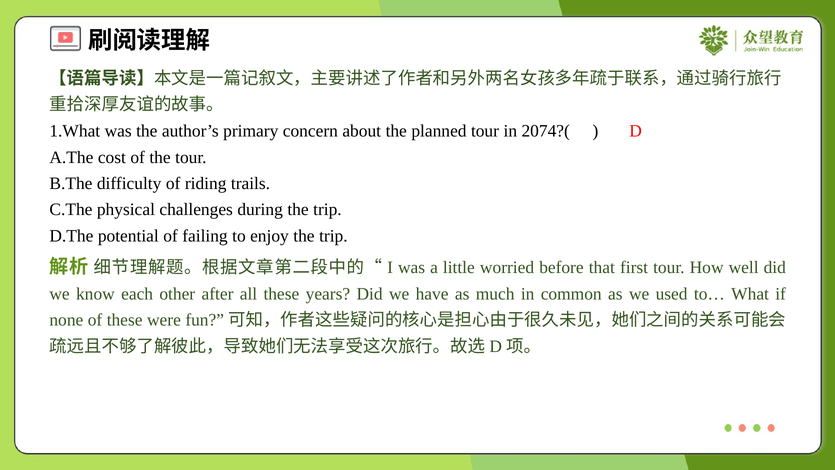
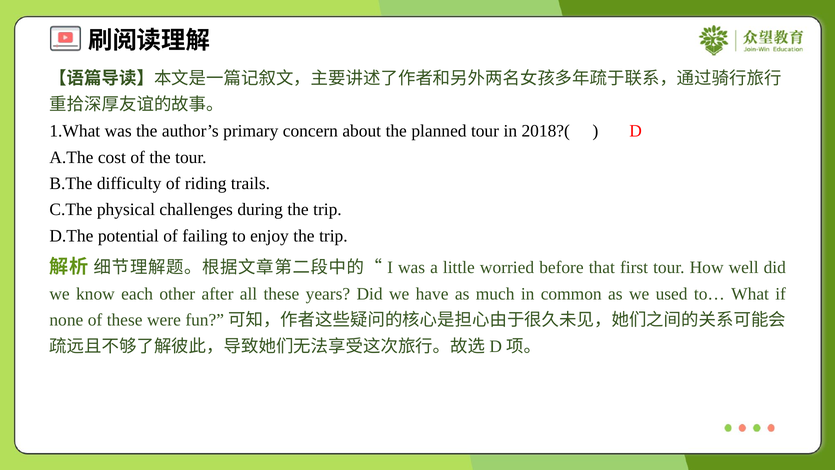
2074?(: 2074?( -> 2018?( (546, 131)
